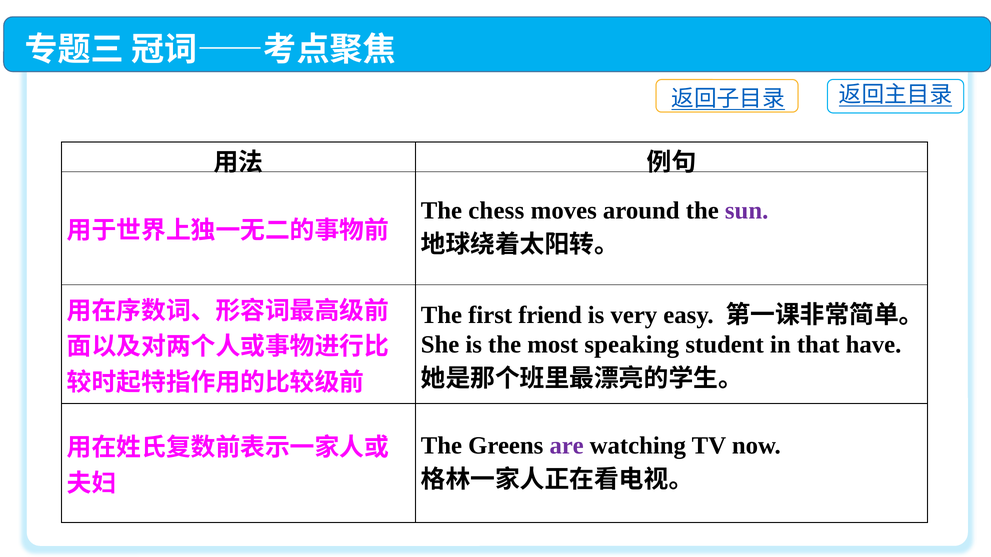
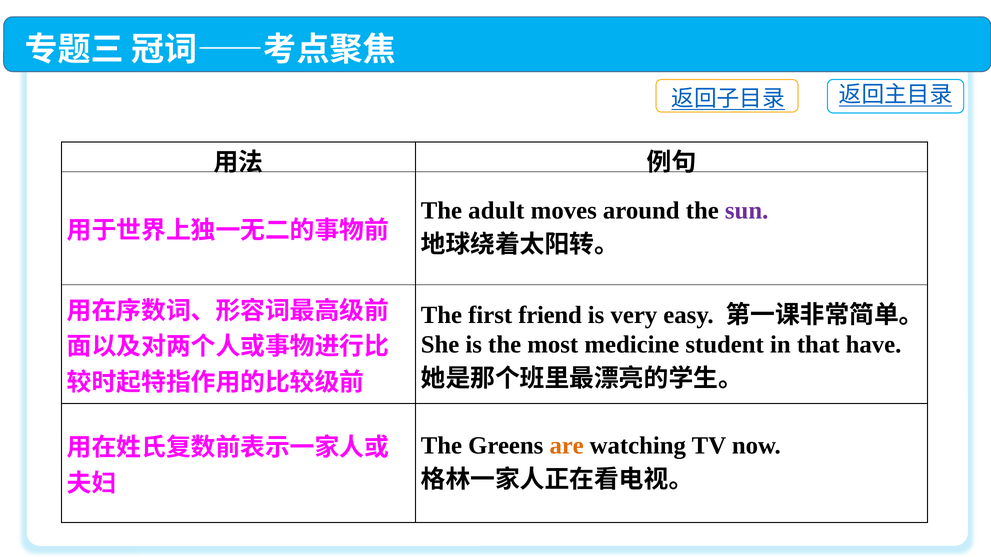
chess: chess -> adult (496, 211)
speaking: speaking -> medicine (632, 345)
are colour: purple -> orange (567, 446)
